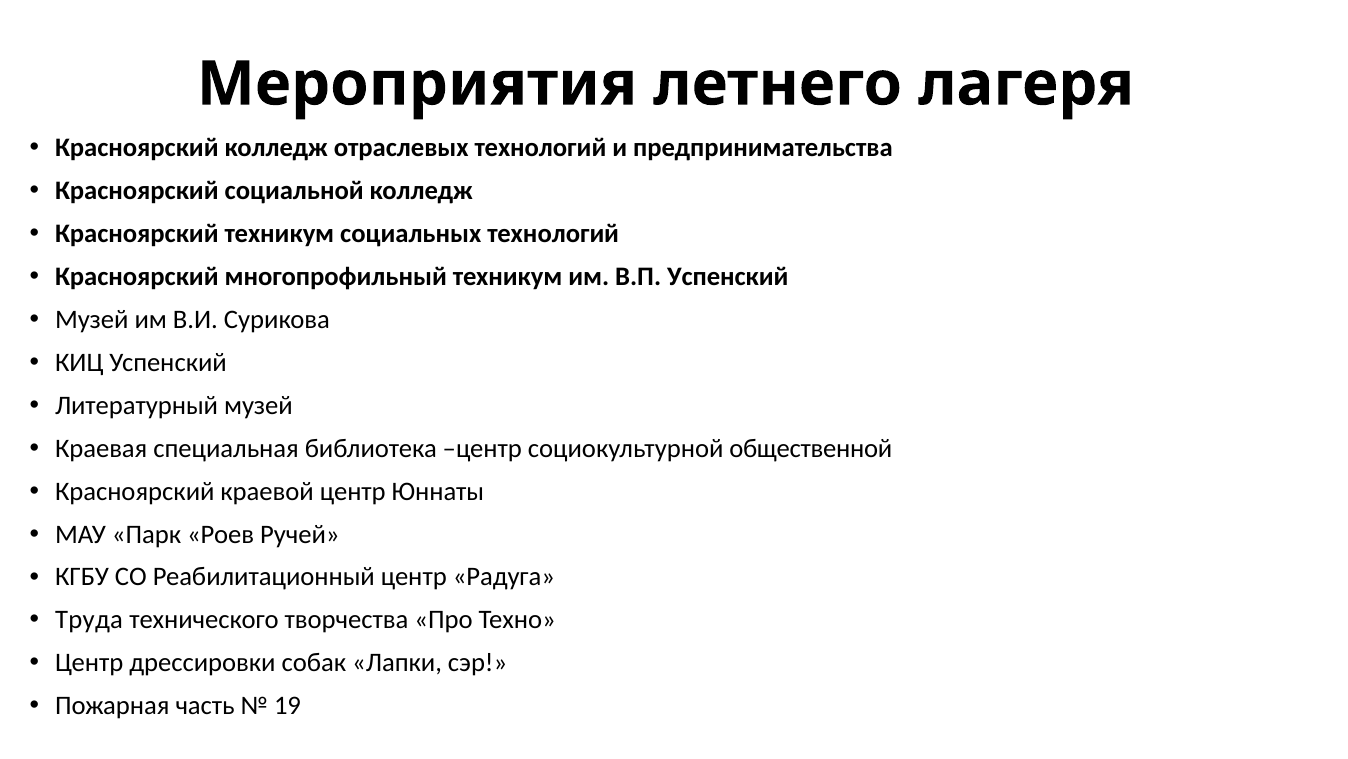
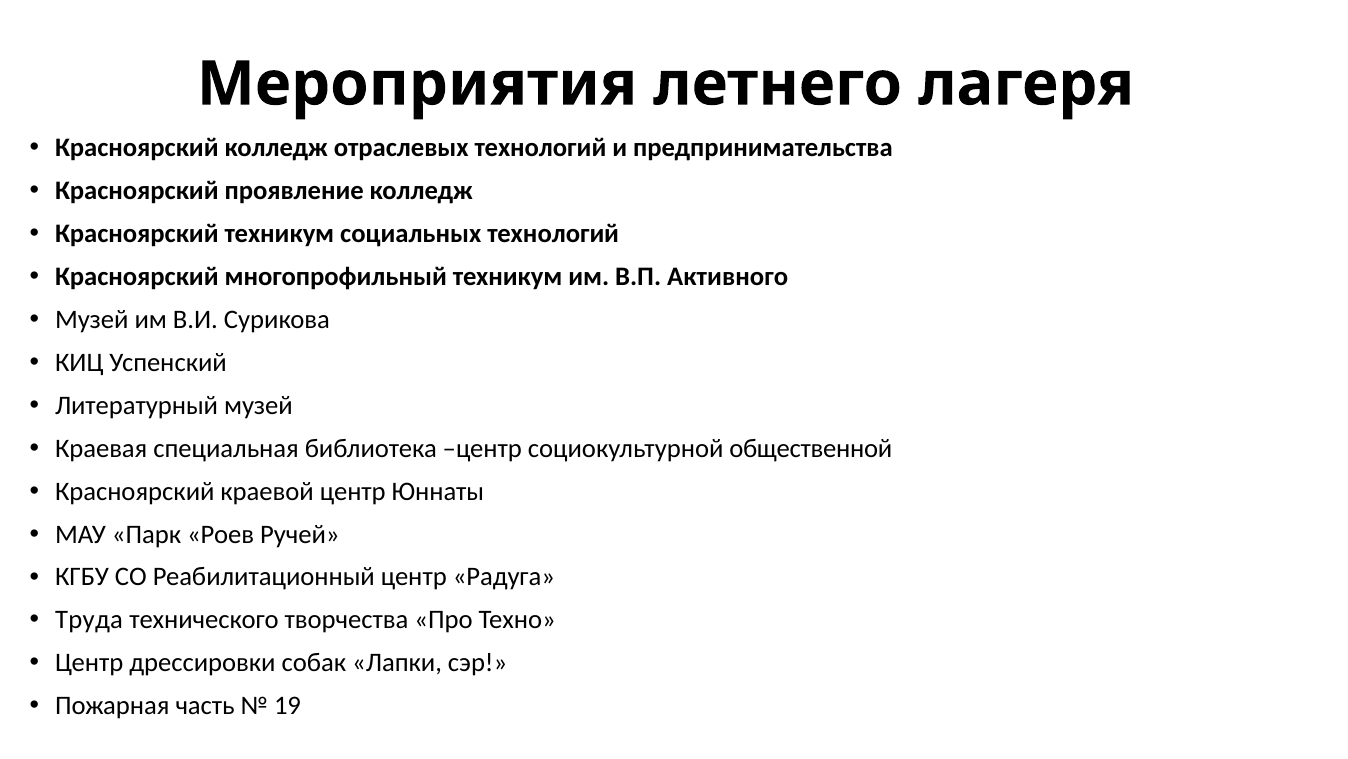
социальной: социальной -> проявление (294, 191)
В.П Успенский: Успенский -> Активного (728, 276)
